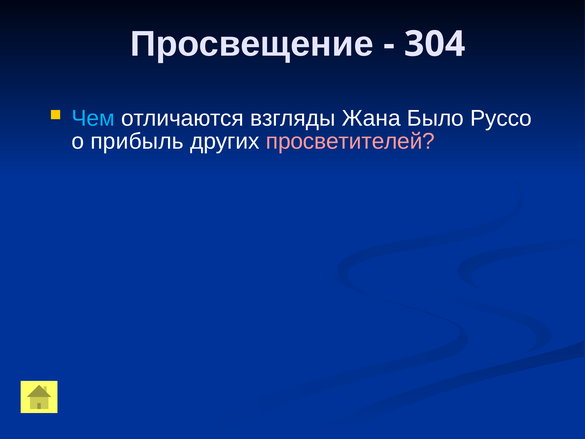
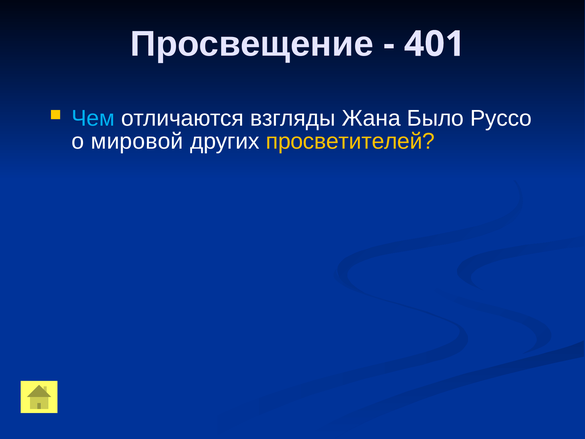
304: 304 -> 401 (435, 44)
прибыль: прибыль -> мировой (137, 141)
просветителей colour: pink -> yellow (350, 141)
